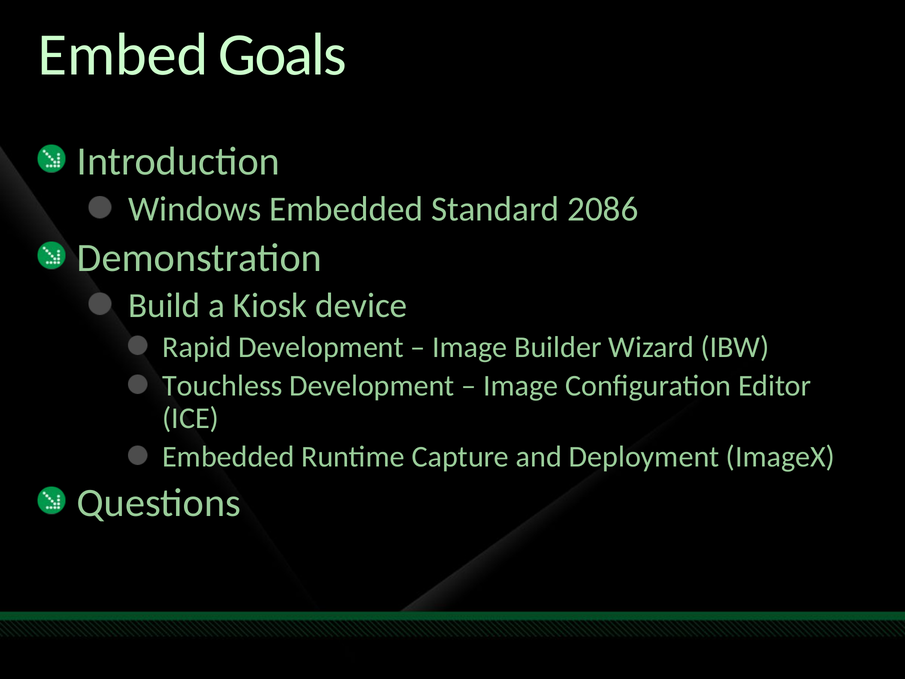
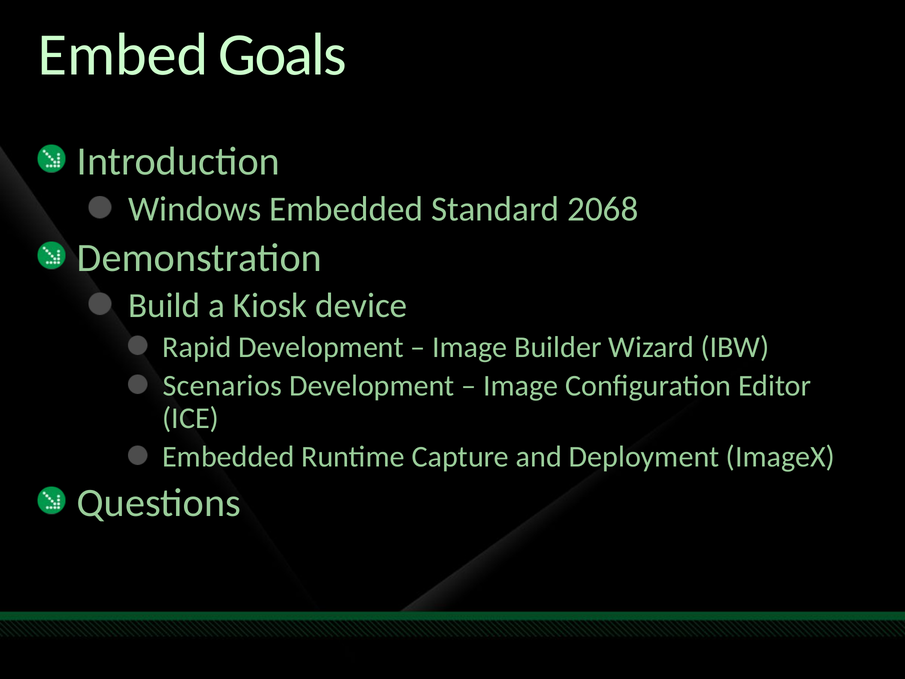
2086: 2086 -> 2068 (603, 209)
Touchless: Touchless -> Scenarios (222, 386)
